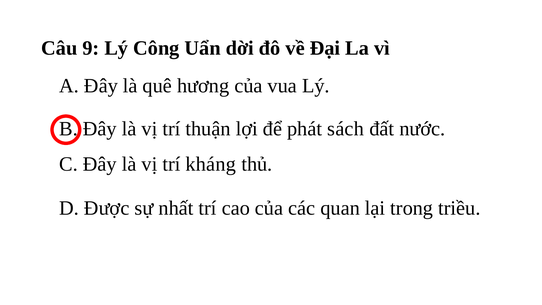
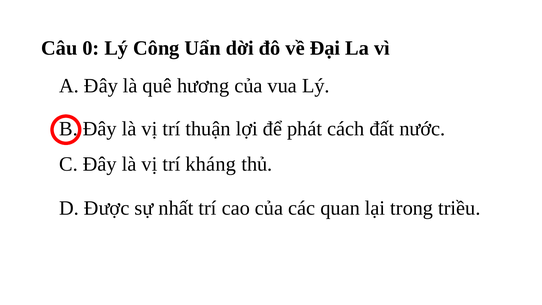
9: 9 -> 0 (91, 48)
sách: sách -> cách (346, 129)
